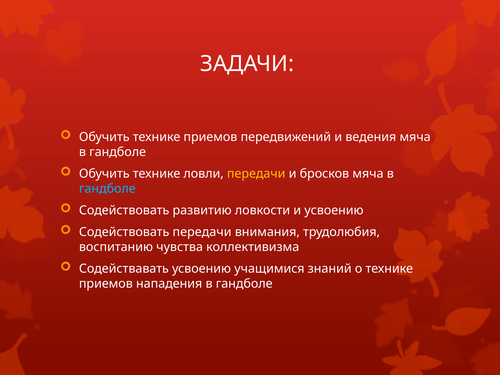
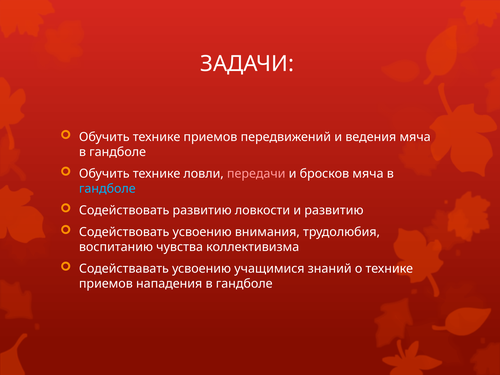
передачи colour: yellow -> pink (256, 174)
и усвоению: усвоению -> развитию (334, 210)
Содействовать передачи: передачи -> усвоению (202, 232)
